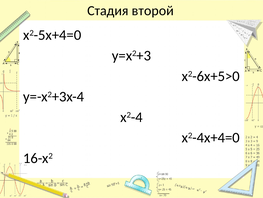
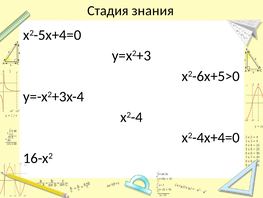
второй: второй -> знания (153, 11)
